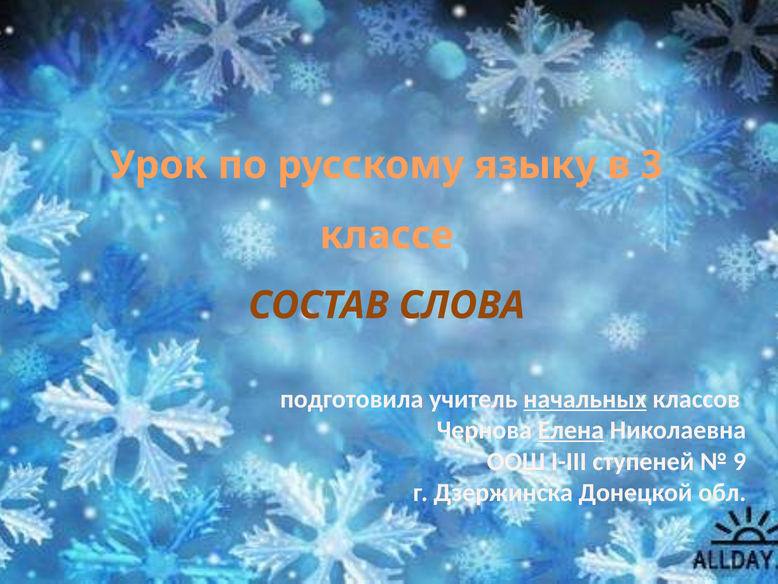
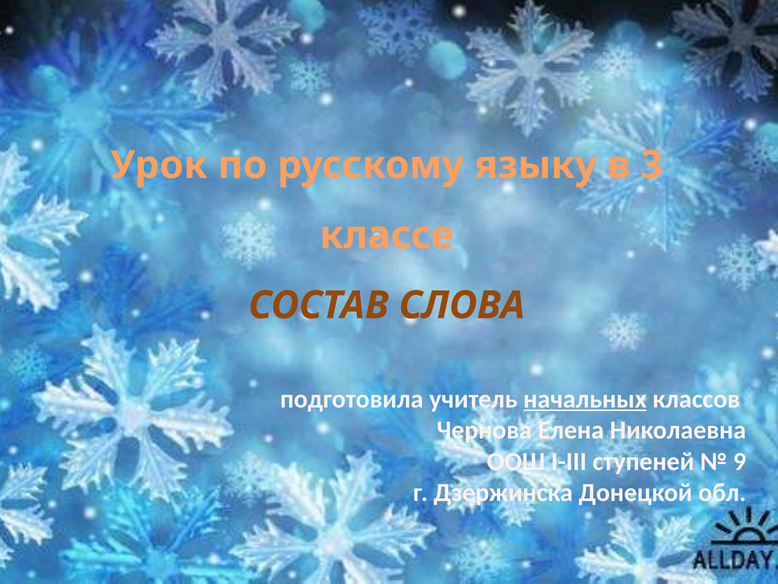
Елена underline: present -> none (571, 430)
